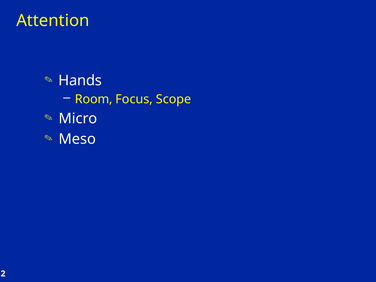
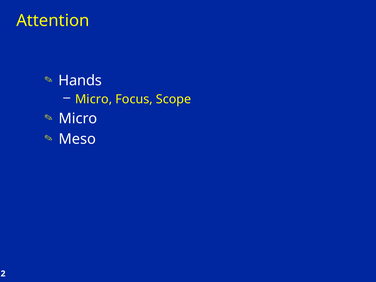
Room: Room -> Micro (94, 99)
